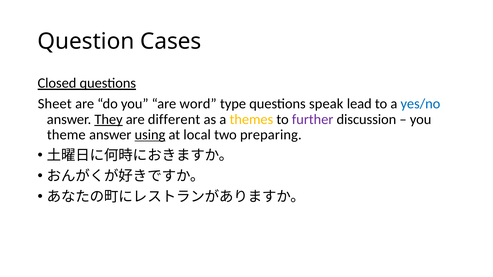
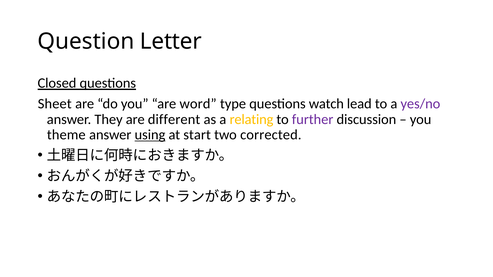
Cases: Cases -> Letter (171, 41)
speak: speak -> watch (326, 104)
yes/no colour: blue -> purple (420, 104)
They underline: present -> none (109, 119)
themes: themes -> relating (251, 119)
local: local -> start (197, 135)
preparing: preparing -> corrected (271, 135)
